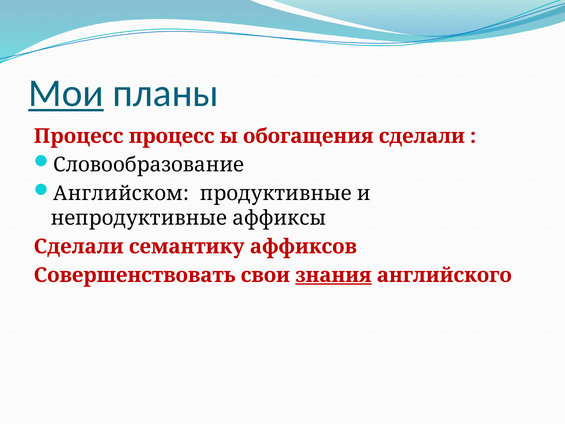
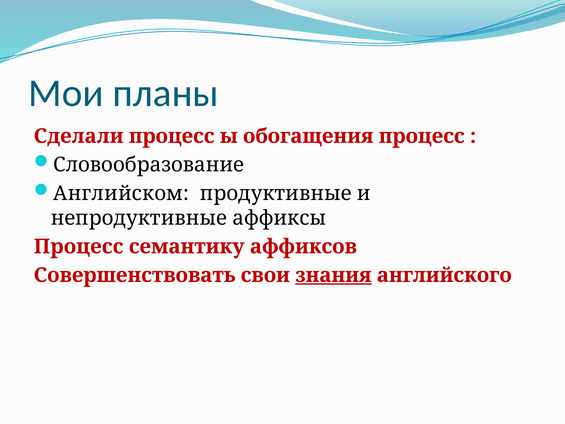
Мои underline: present -> none (66, 93)
Процесс: Процесс -> Сделали (79, 136)
обогащения сделали: сделали -> процесс (422, 136)
Сделали: Сделали -> Процесс (79, 246)
